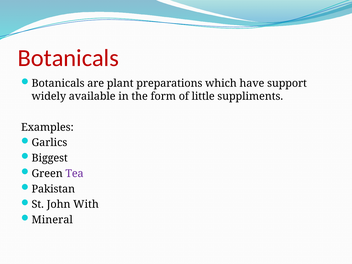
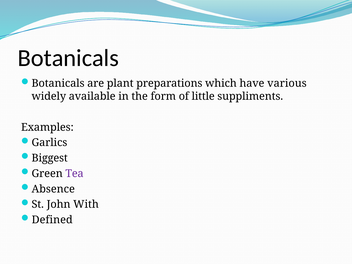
Botanicals colour: red -> black (68, 58)
support: support -> various (287, 83)
Pakistan: Pakistan -> Absence (53, 189)
Mineral: Mineral -> Defined (52, 220)
